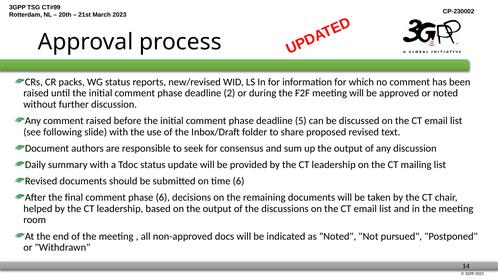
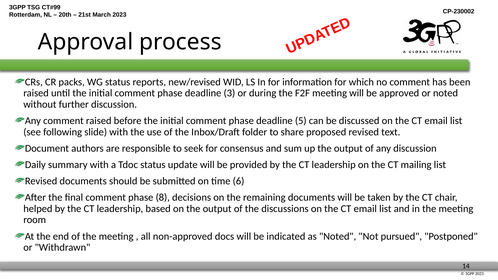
2: 2 -> 3 (229, 93)
phase 6: 6 -> 8 (163, 198)
